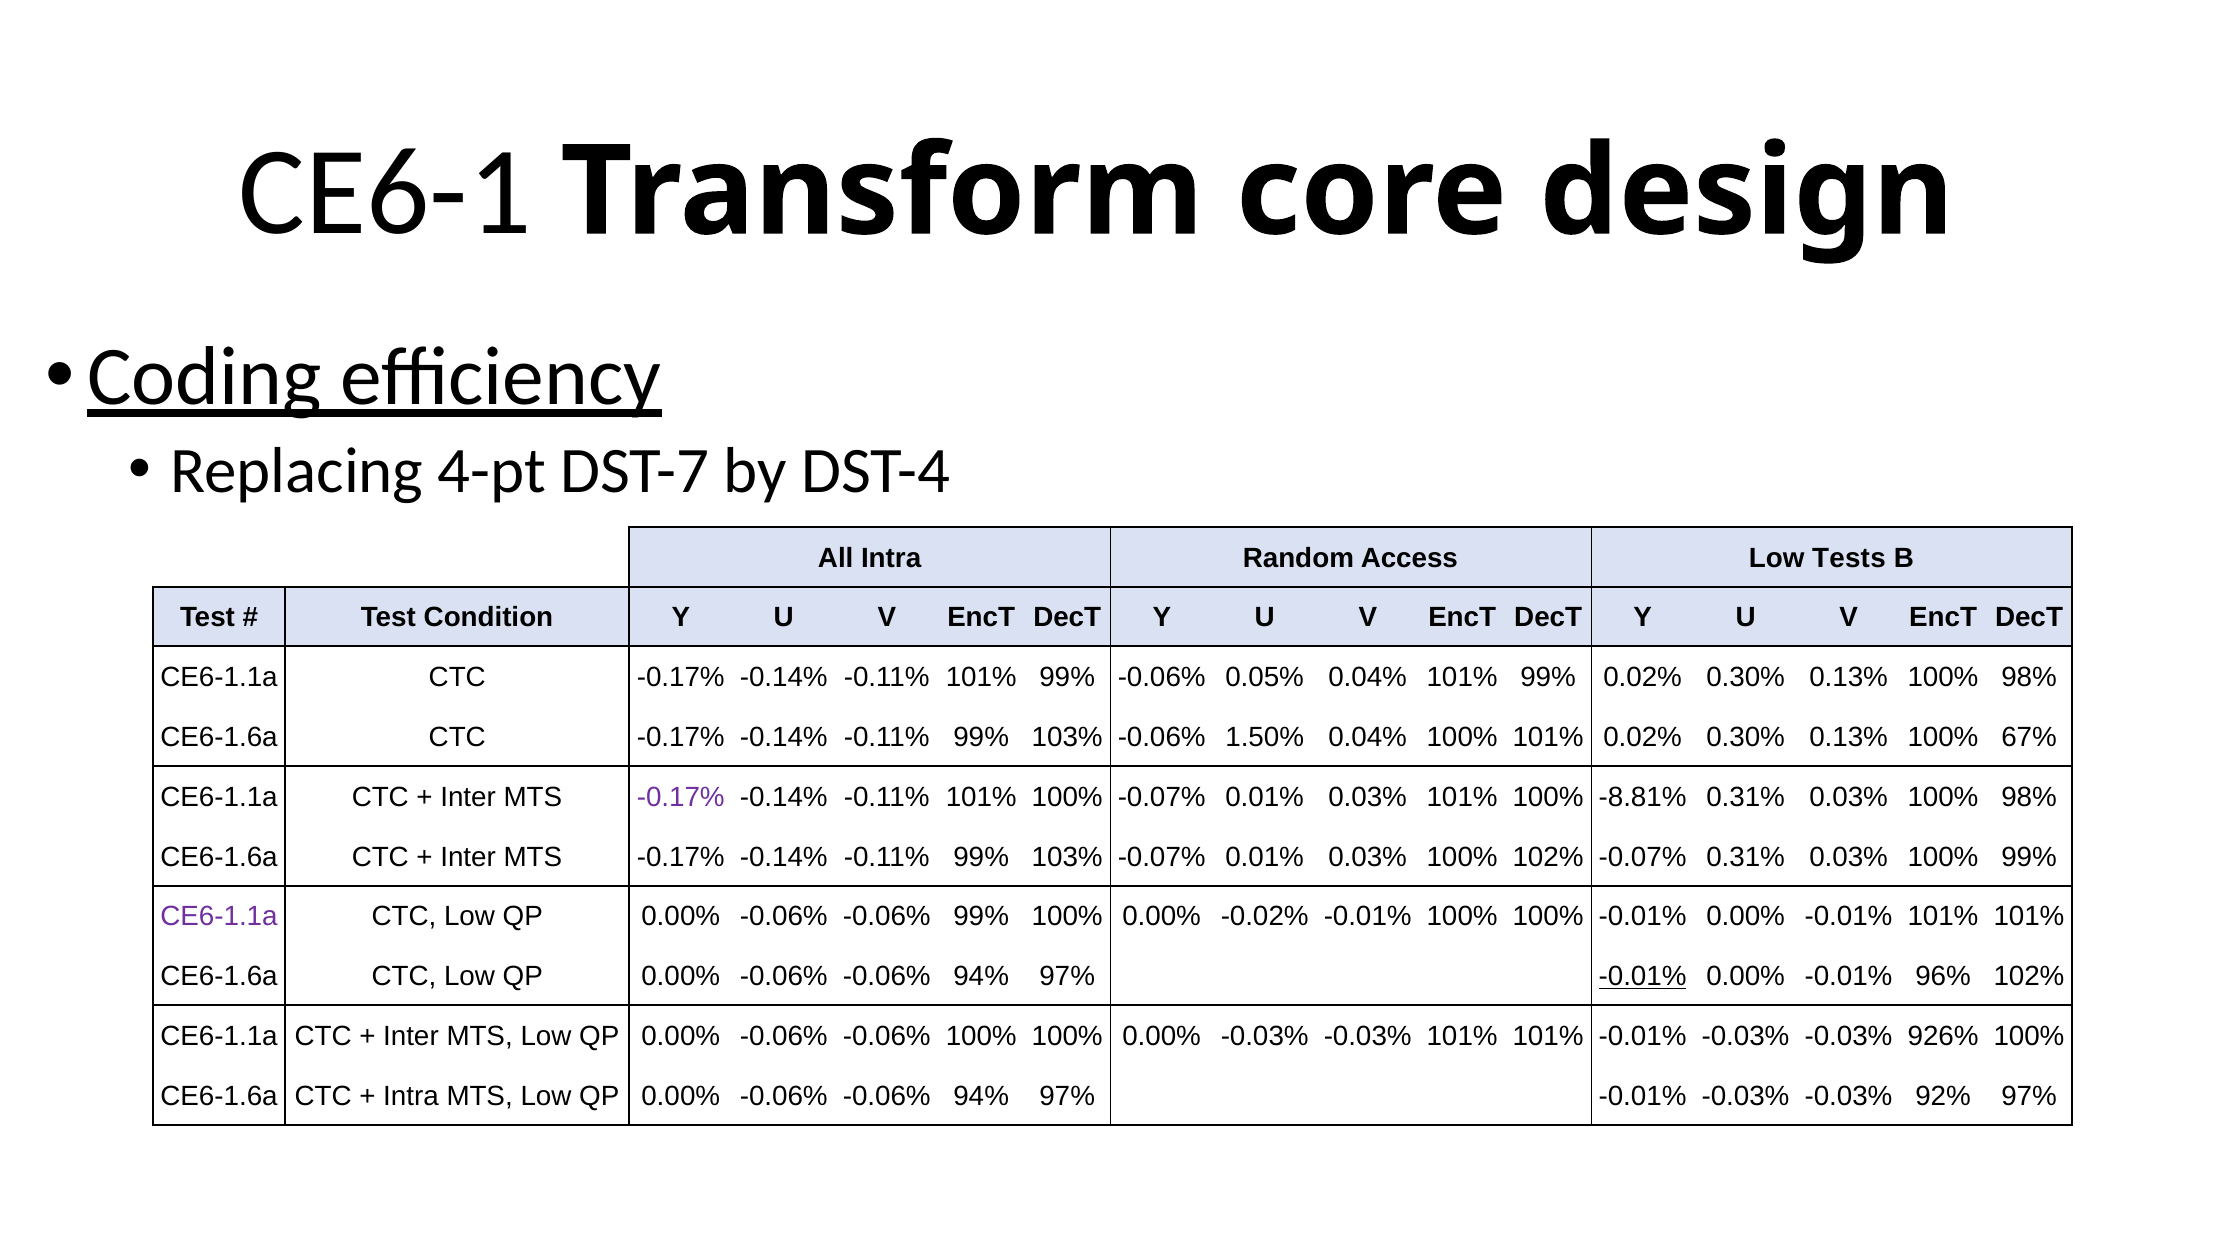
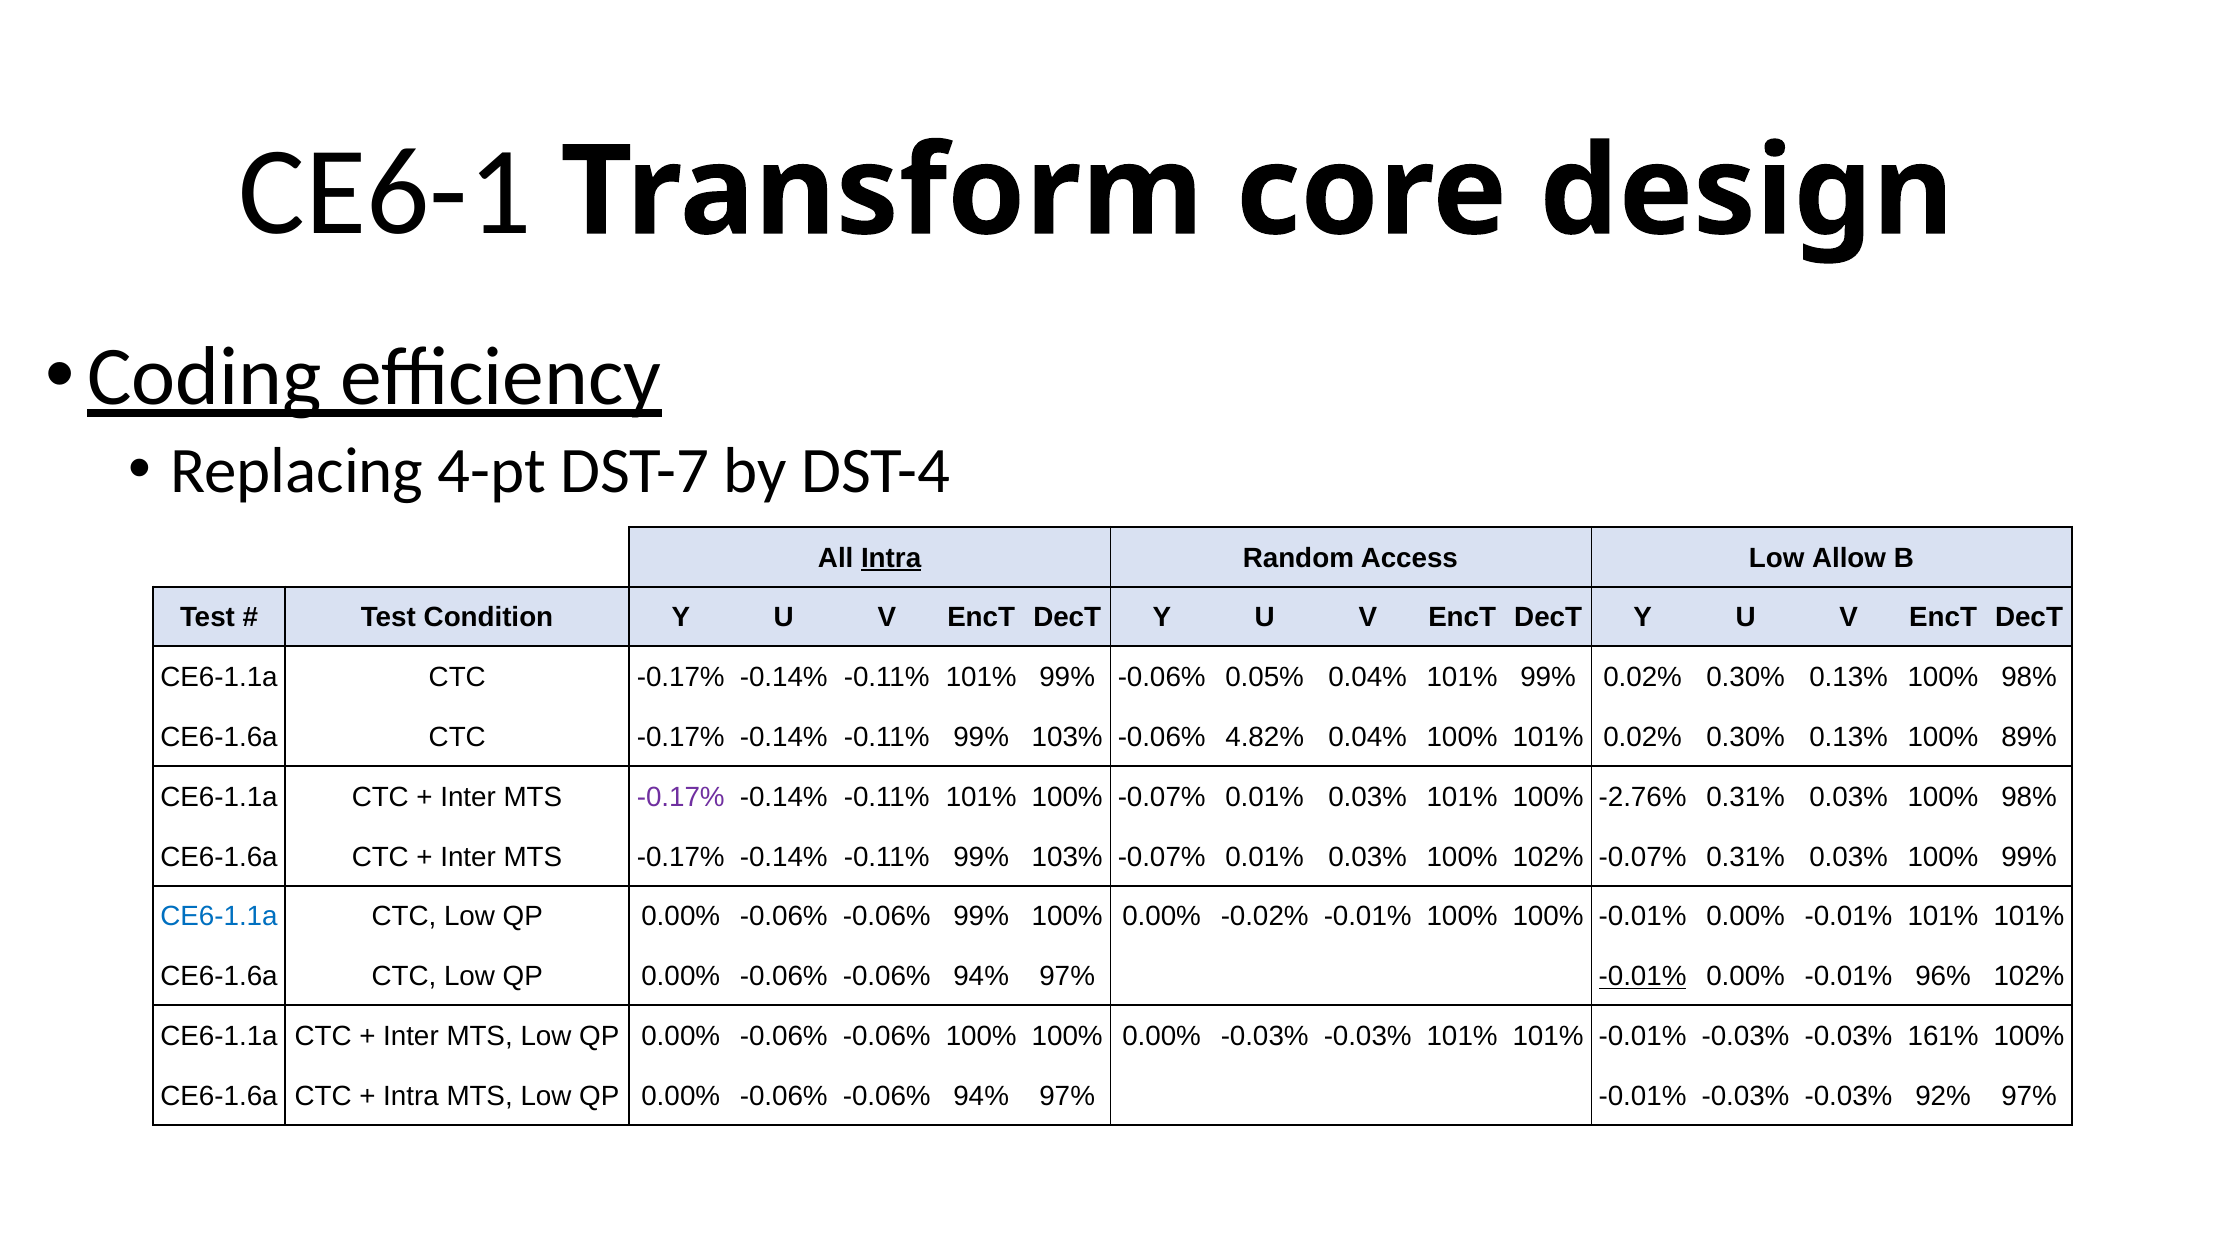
Intra underline: none -> present (891, 558)
Tests: Tests -> Allow (1849, 558)
1.50%: 1.50% -> 4.82% (1265, 737)
67%: 67% -> 89% (2029, 737)
-8.81%: -8.81% -> -2.76% (1643, 797)
CE6-1.1a colour: purple -> blue (219, 917)
926%: 926% -> 161% (1943, 1036)
